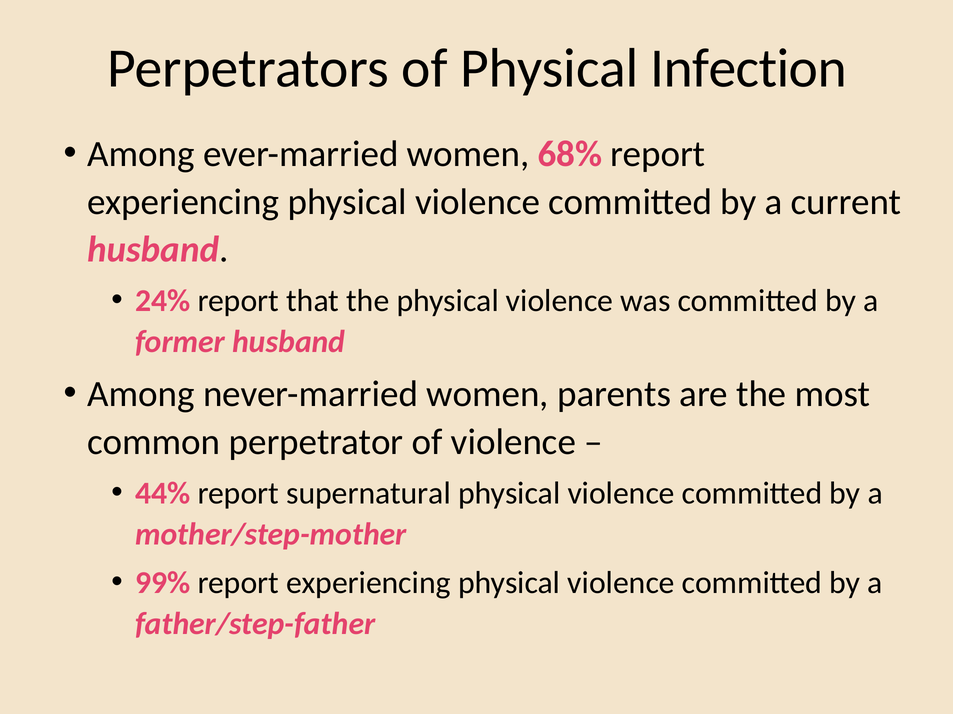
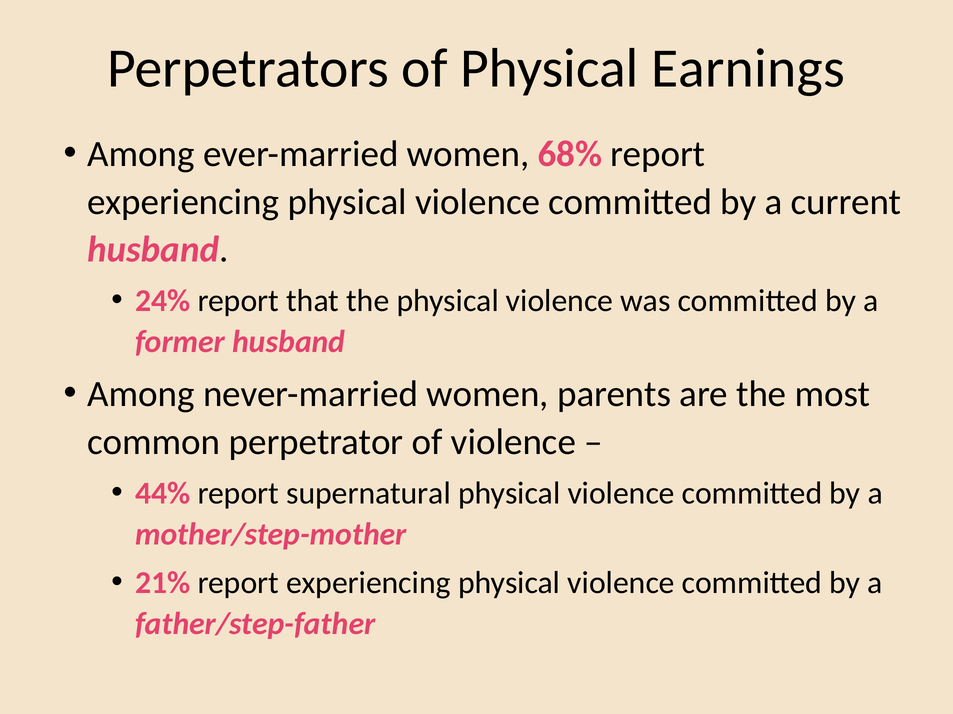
Infection: Infection -> Earnings (748, 69)
99%: 99% -> 21% (163, 583)
